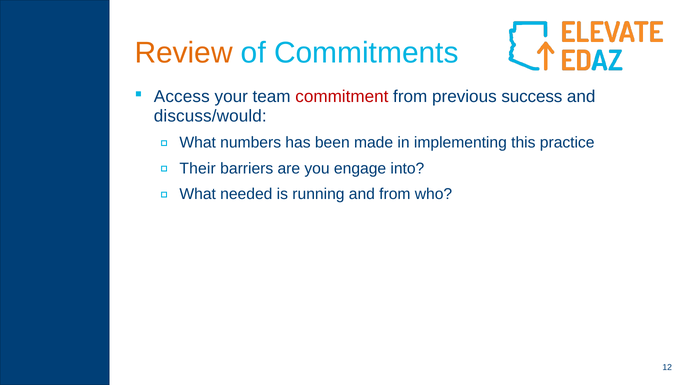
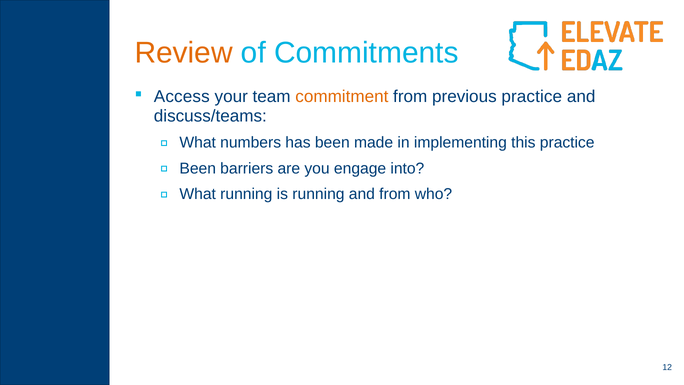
commitment colour: red -> orange (342, 97)
previous success: success -> practice (532, 97)
discuss/would: discuss/would -> discuss/teams (210, 116)
Their: Their -> Been (198, 168)
What needed: needed -> running (246, 194)
